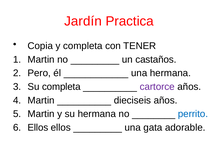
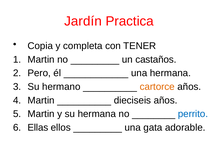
Su completa: completa -> hermano (61, 86)
cartorce colour: purple -> orange (157, 86)
Ellos: Ellos -> Ellas (38, 127)
